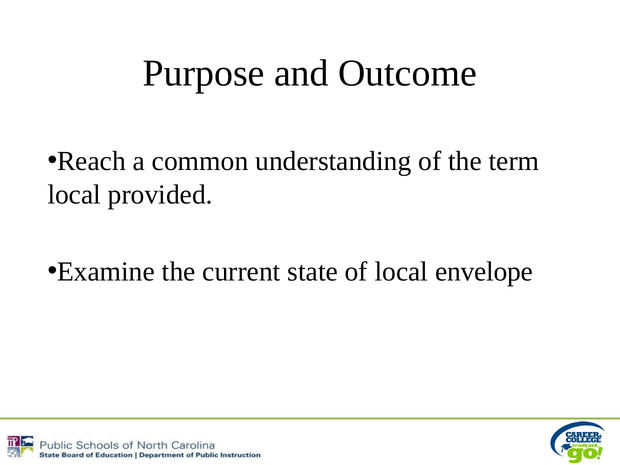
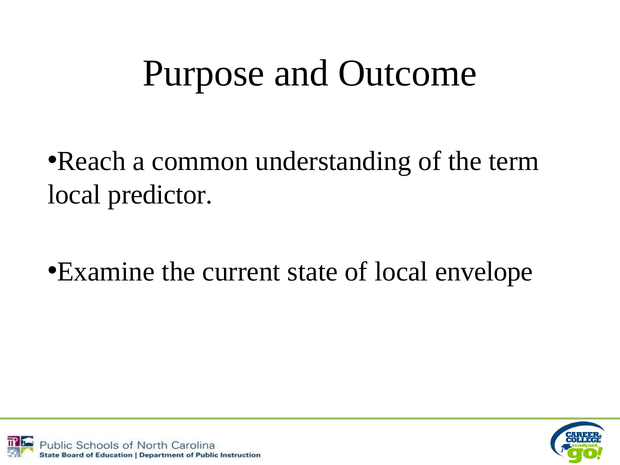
provided: provided -> predictor (160, 194)
